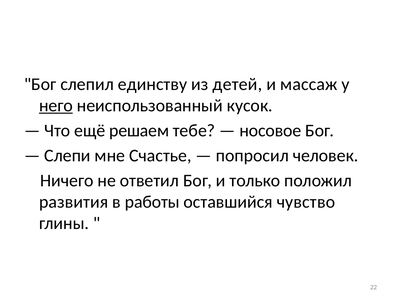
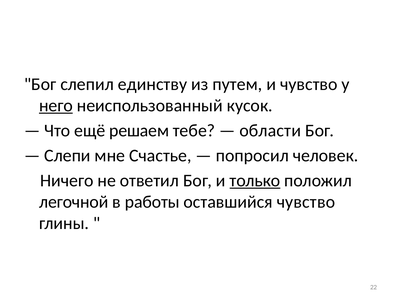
детей: детей -> путем (237, 84)
и массаж: массаж -> чувство (309, 84)
носовое: носовое -> области (270, 130)
только underline: none -> present (255, 180)
развития: развития -> легочной (74, 202)
